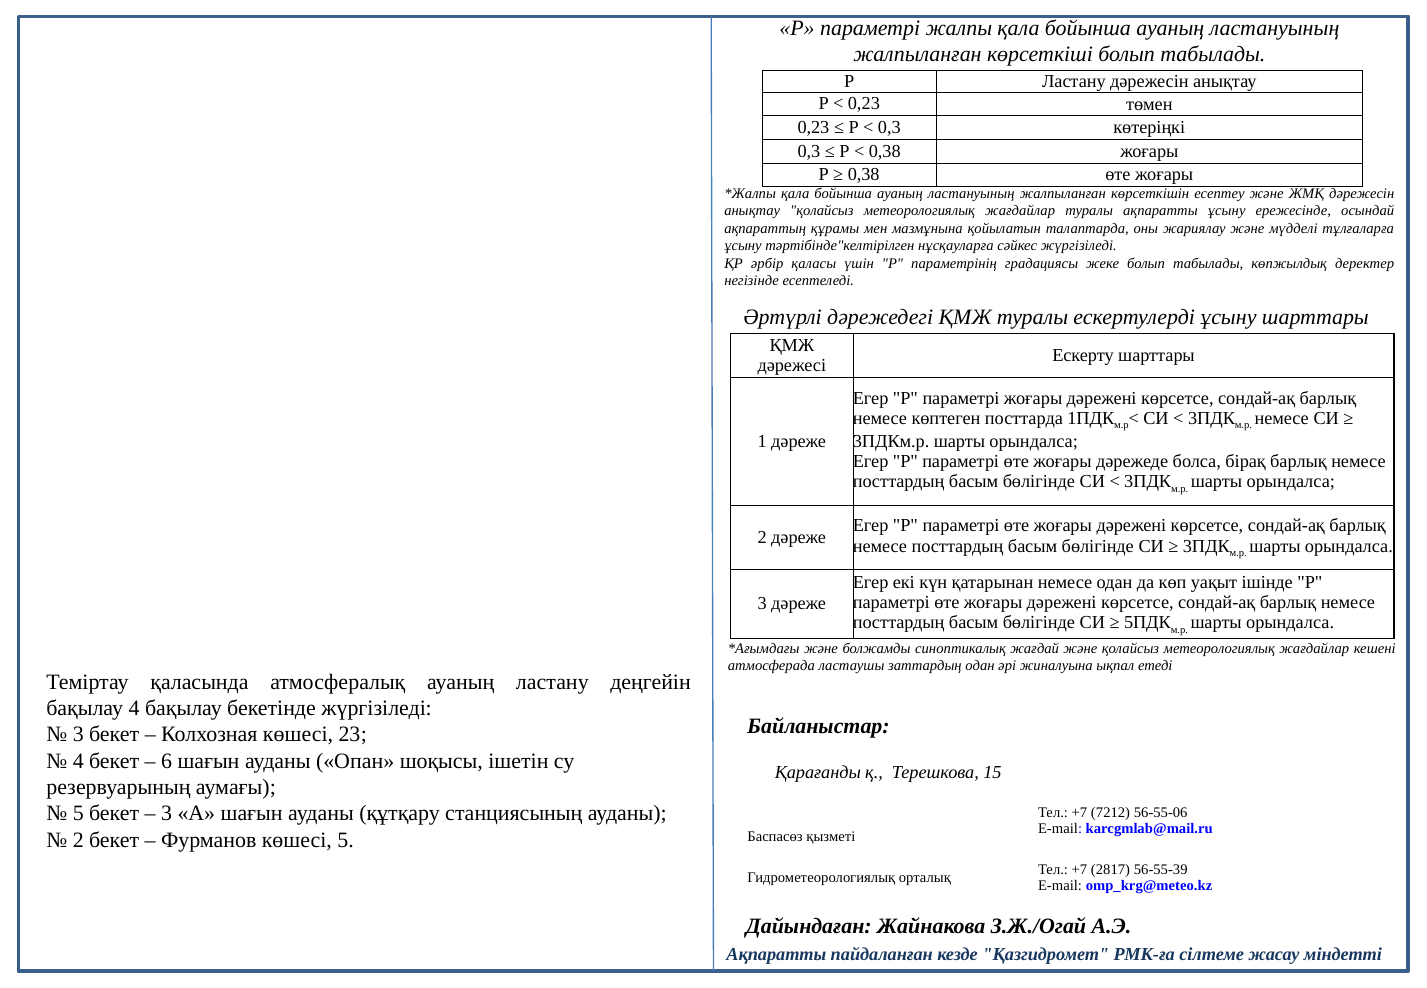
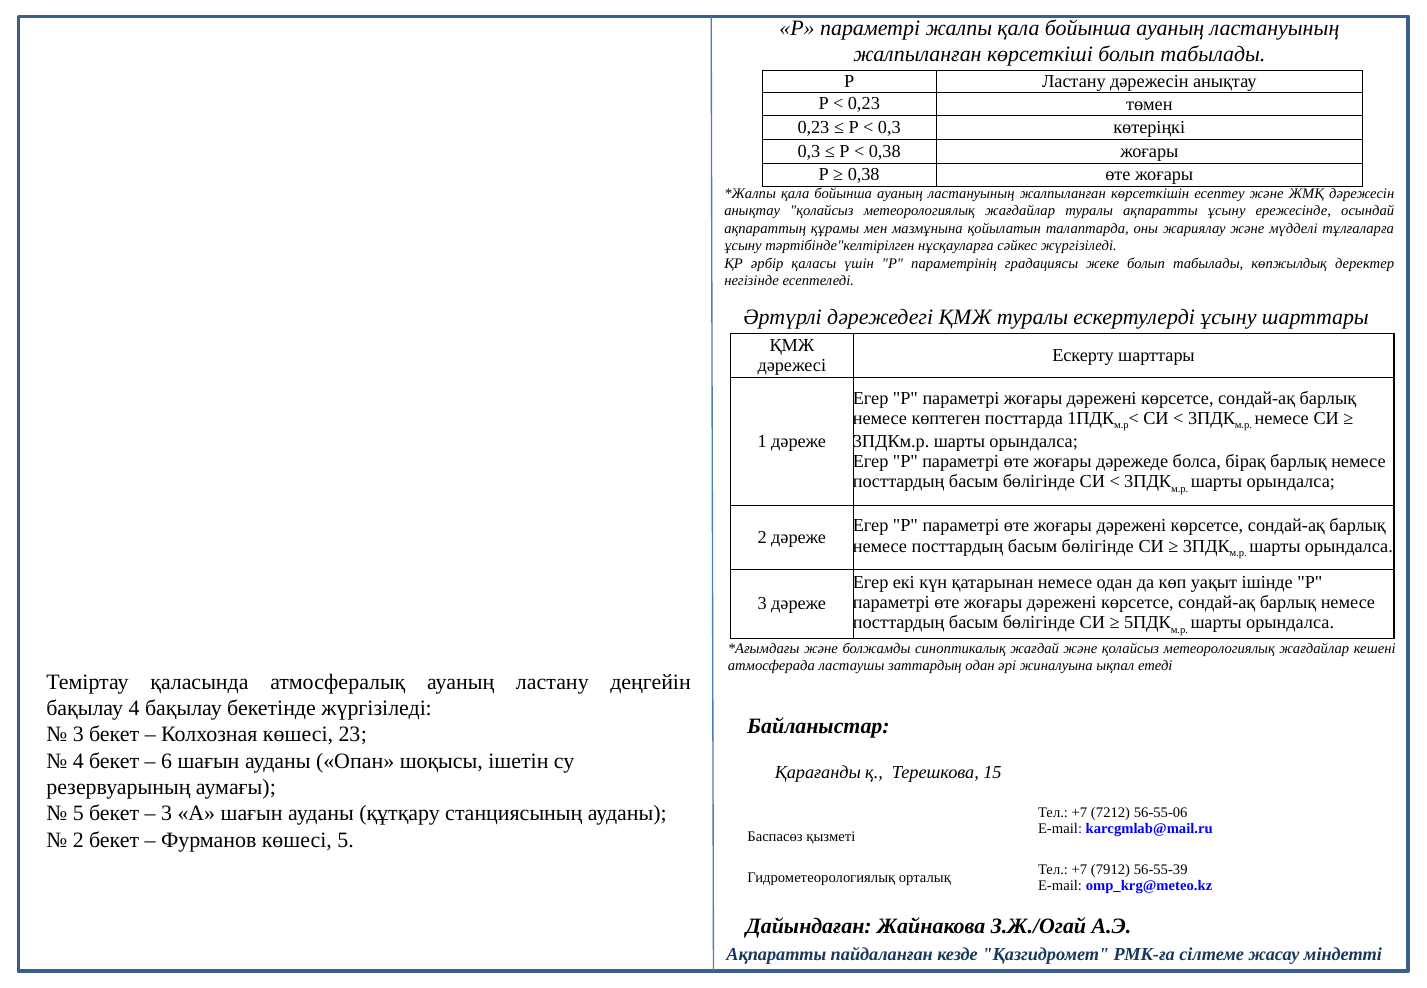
2817: 2817 -> 7912 (1110, 870)
